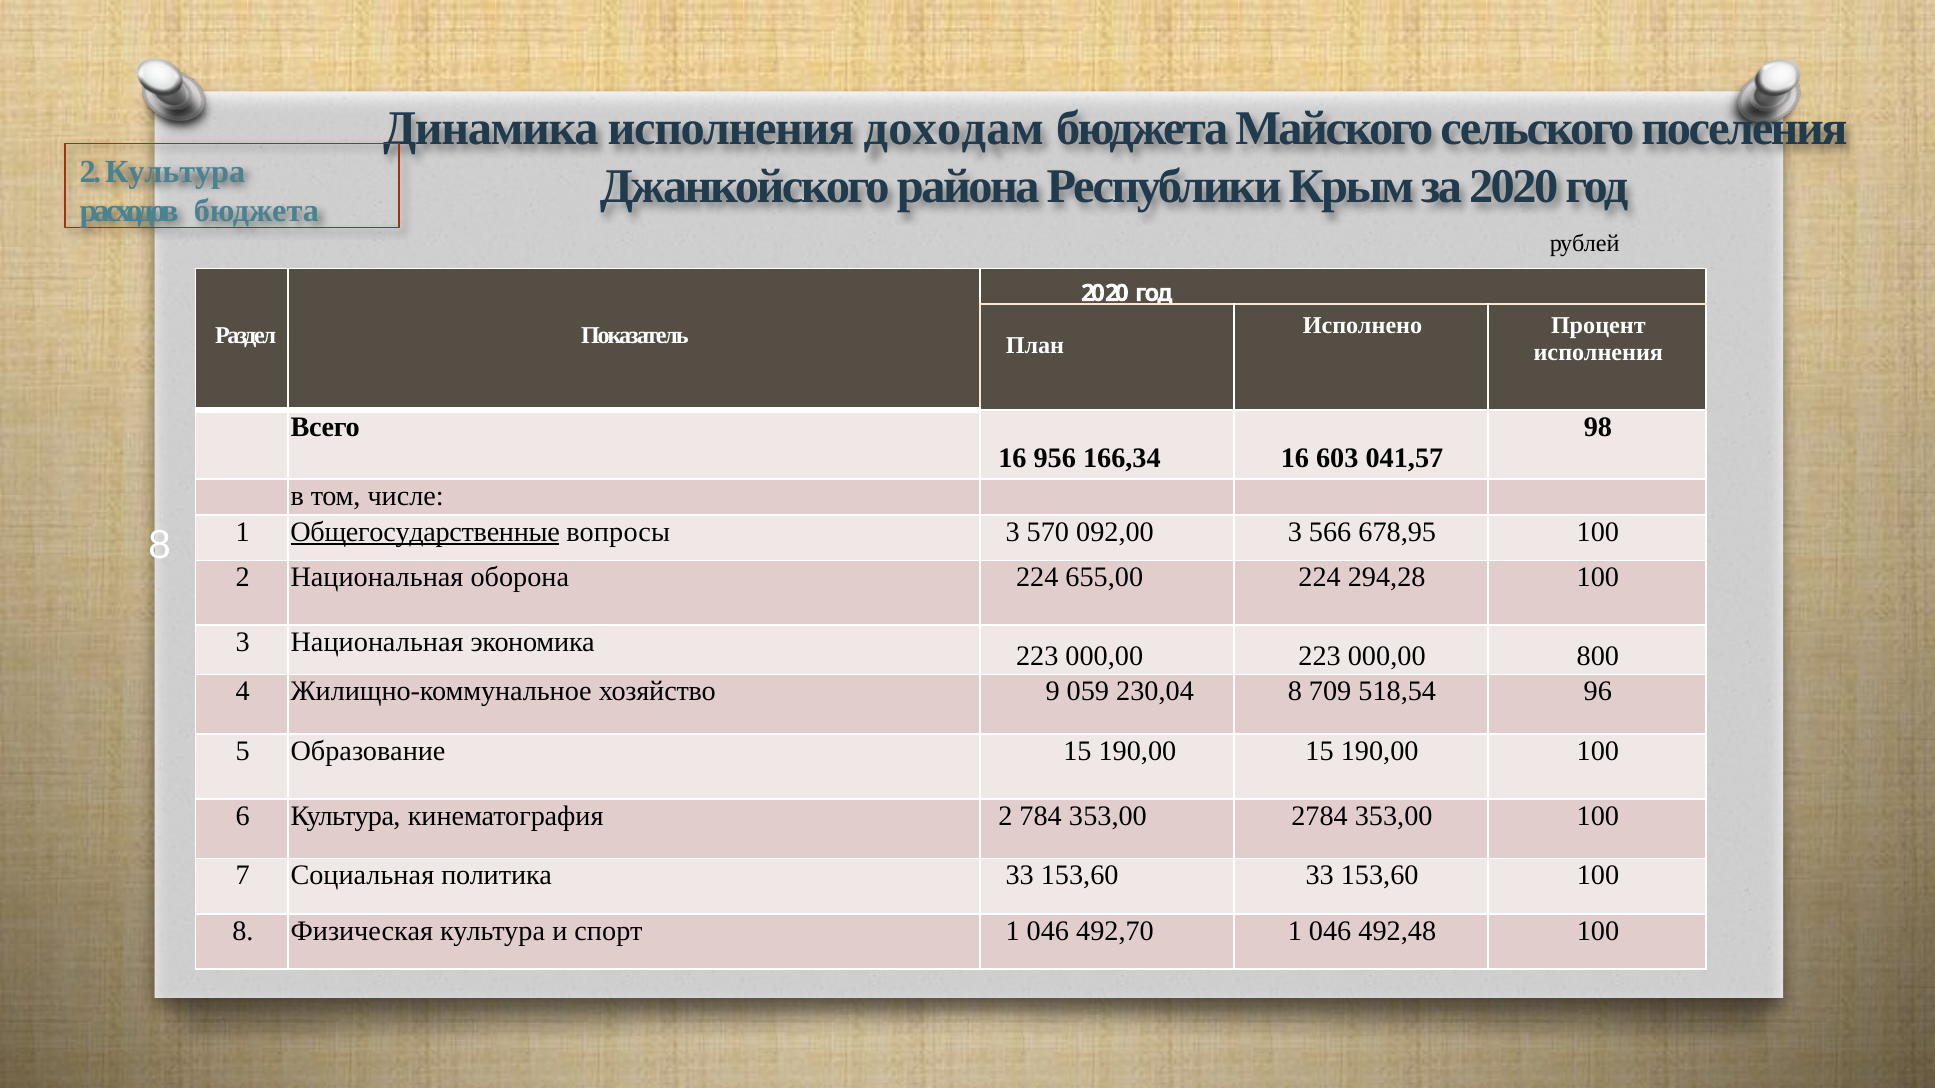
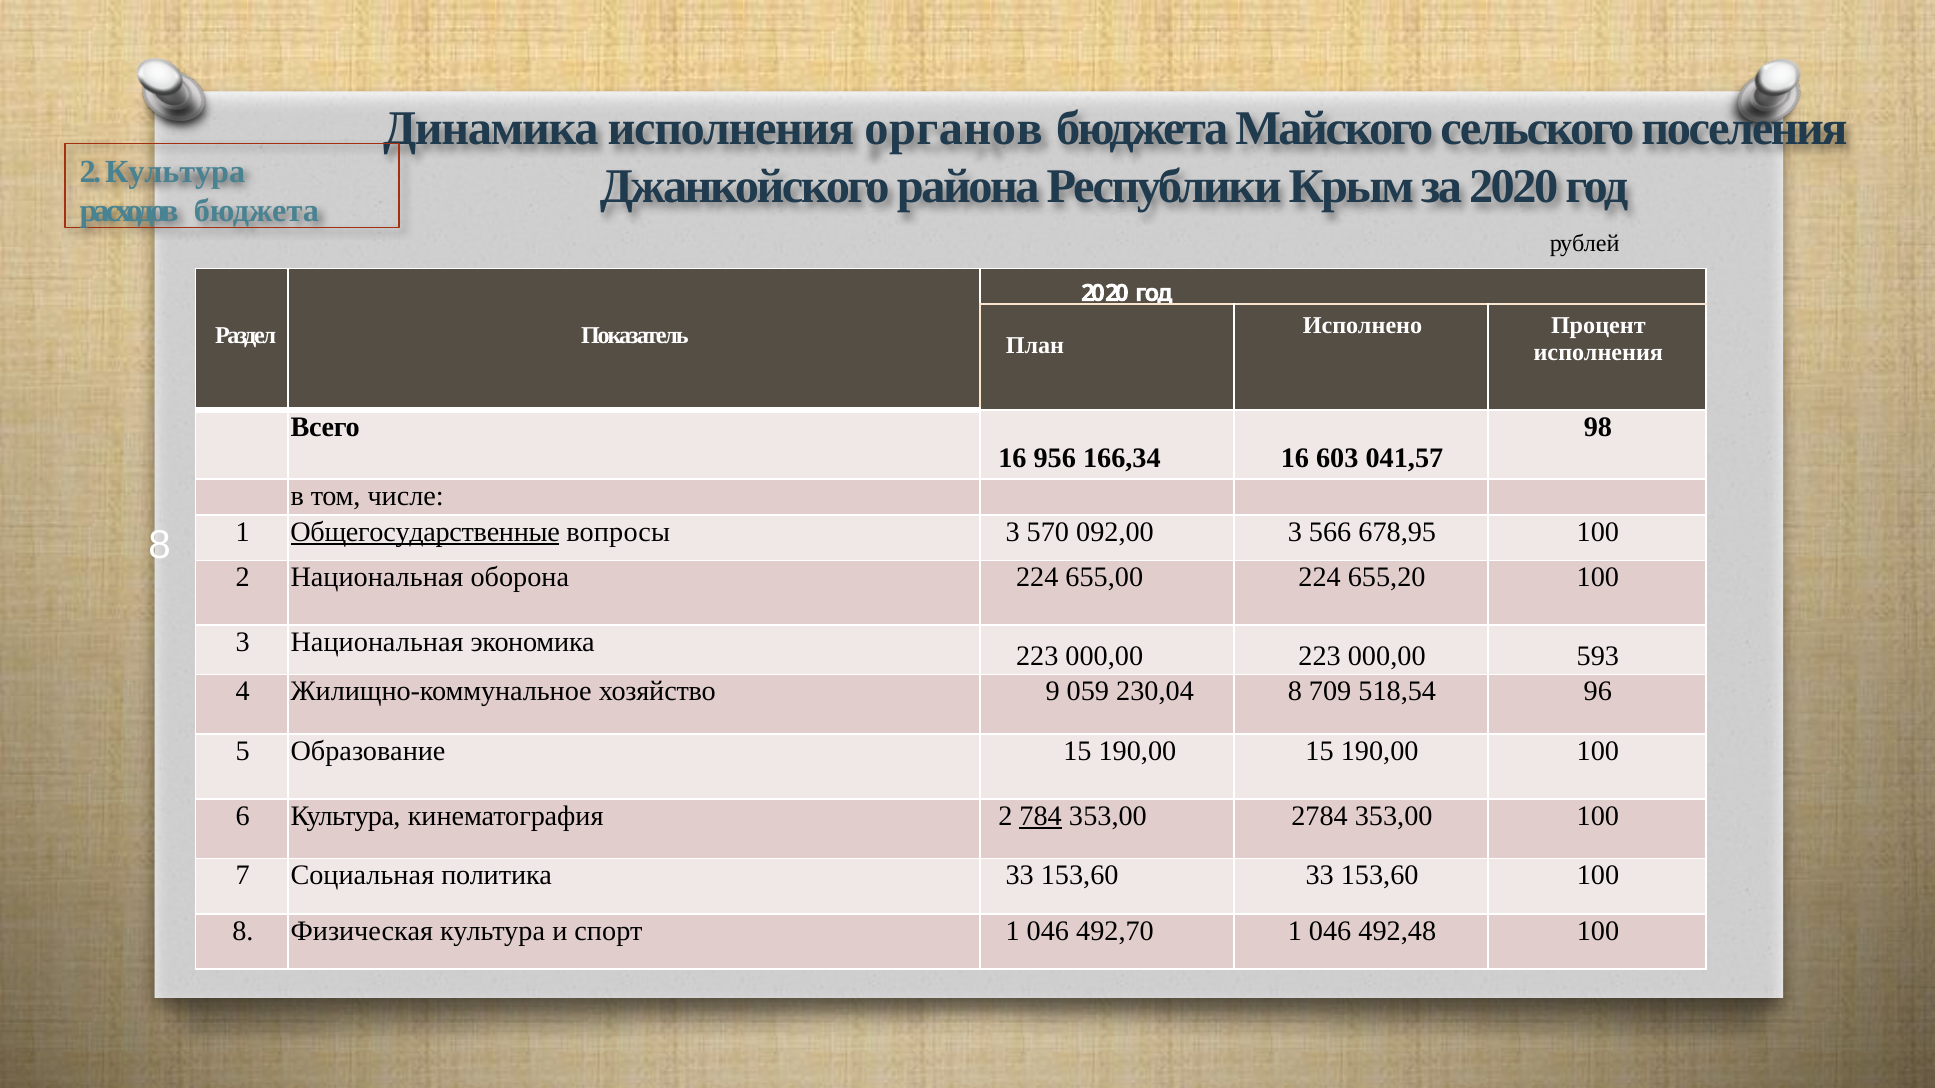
доходам: доходам -> органов (954, 129)
294,28: 294,28 -> 655,20 (1387, 578)
800: 800 -> 593 (1598, 657)
784 underline: none -> present (1041, 816)
